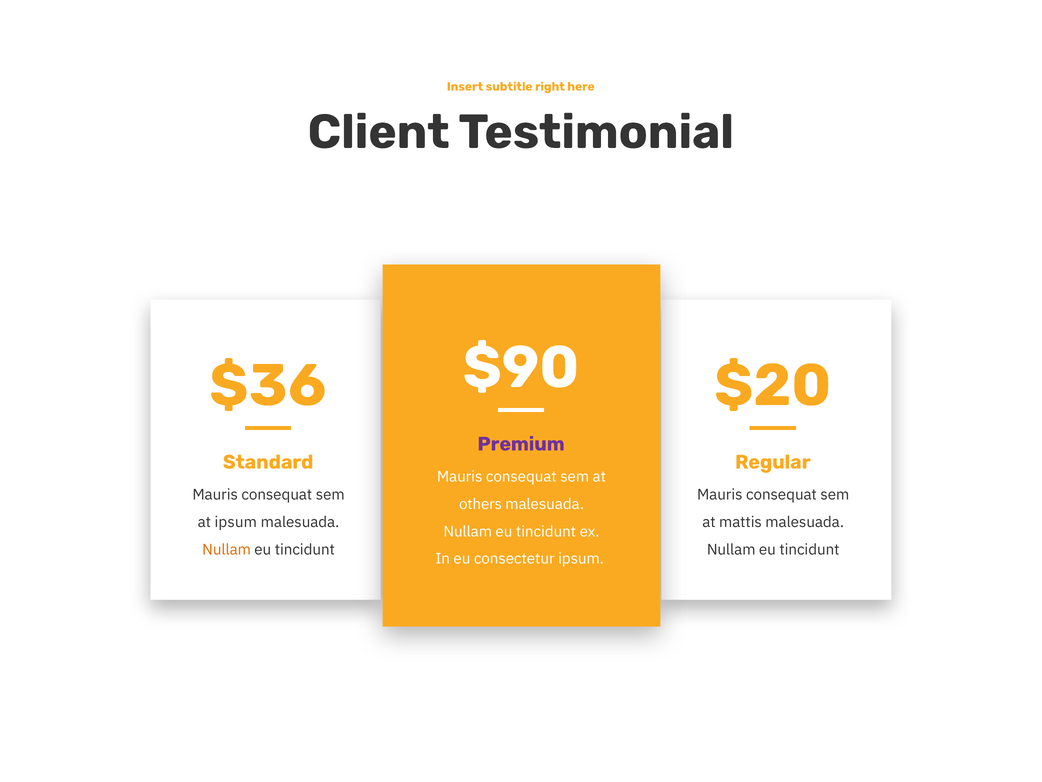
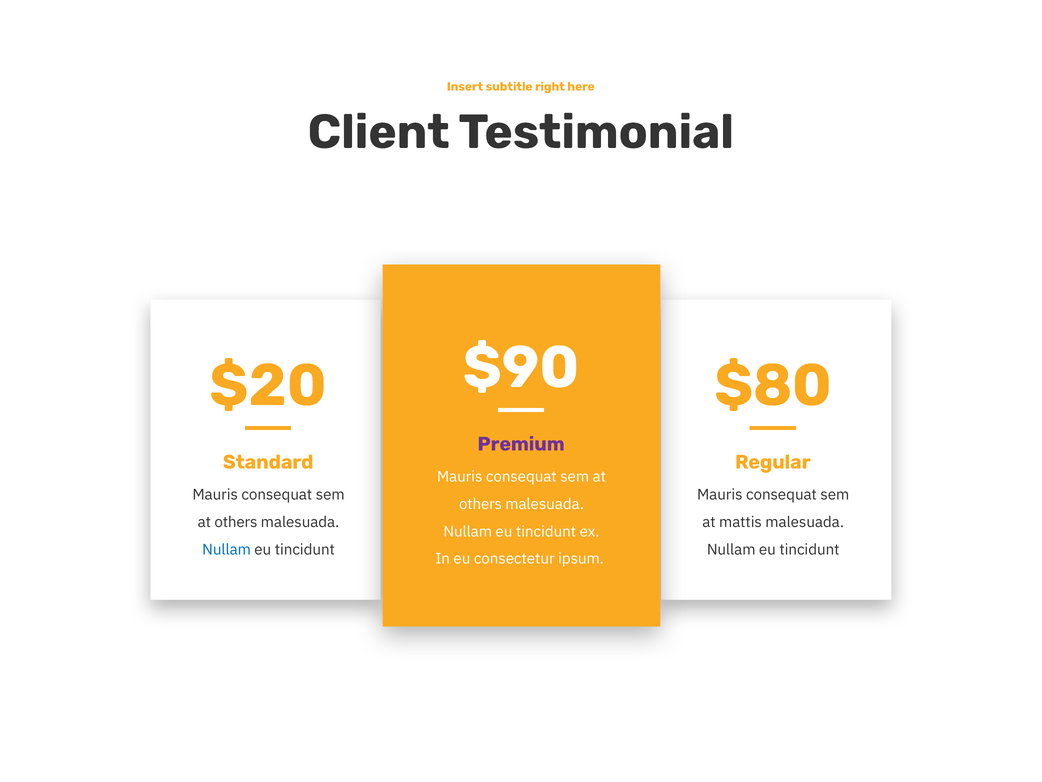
$36: $36 -> $20 (268, 385)
$20: $20 -> $80 (773, 385)
ipsum: ipsum -> others (236, 522)
Nullam colour: orange -> blue (227, 549)
